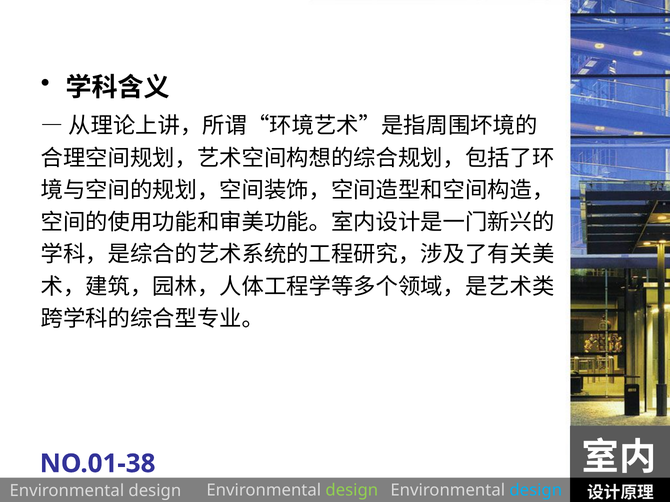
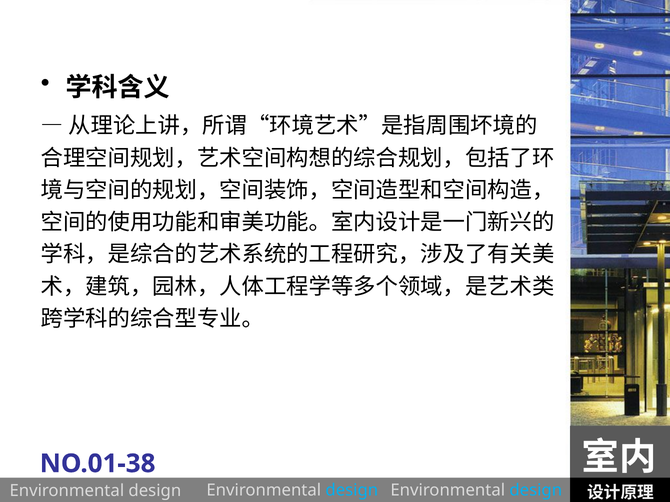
design colour: light green -> light blue (352, 491)
